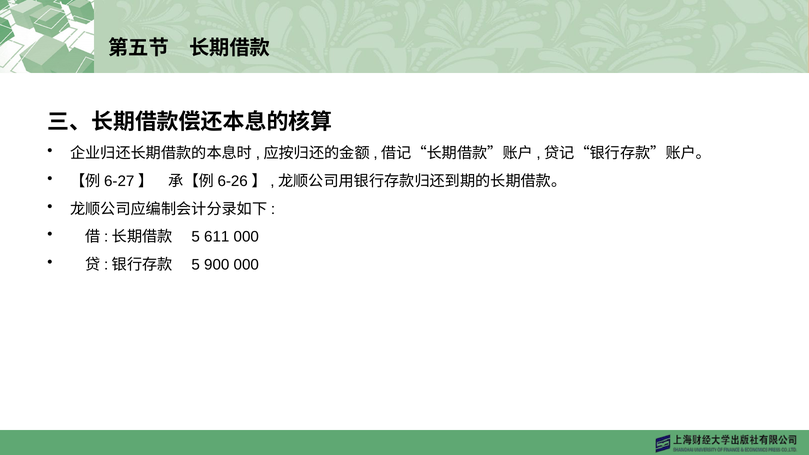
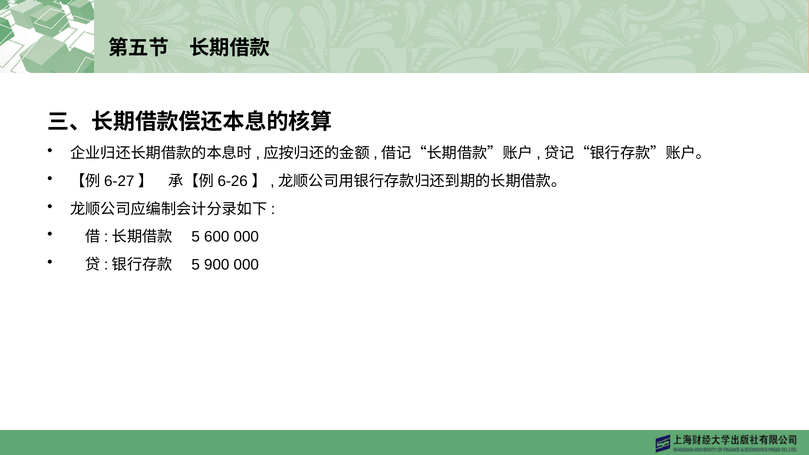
611: 611 -> 600 (217, 237)
